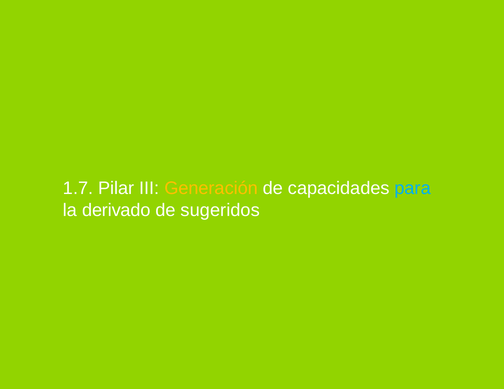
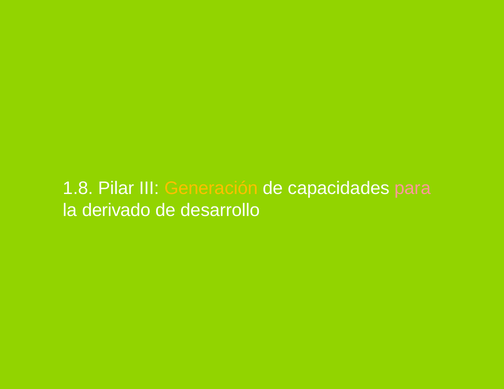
1.7: 1.7 -> 1.8 (78, 189)
para colour: light blue -> pink (413, 189)
sugeridos: sugeridos -> desarrollo (220, 210)
